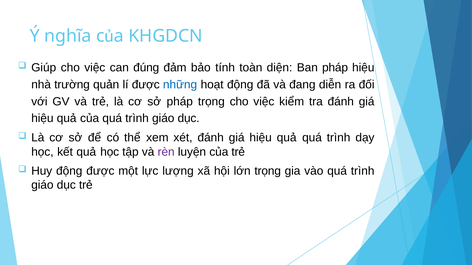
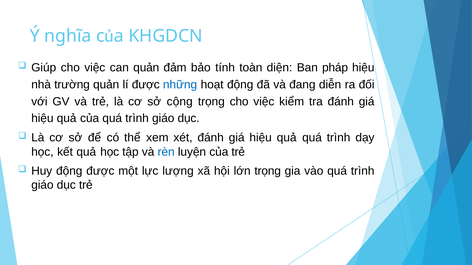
can đúng: đúng -> quản (146, 68)
sở pháp: pháp -> cộng (180, 102)
rèn colour: purple -> blue (166, 152)
